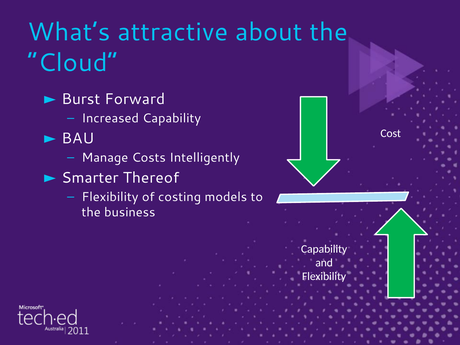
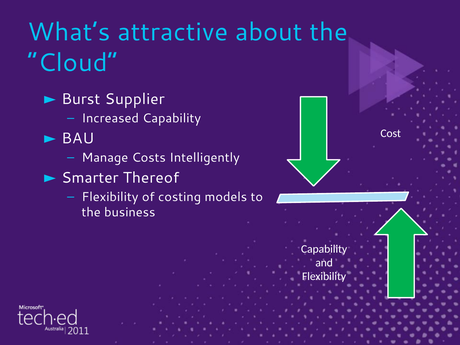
Forward: Forward -> Supplier (135, 99)
